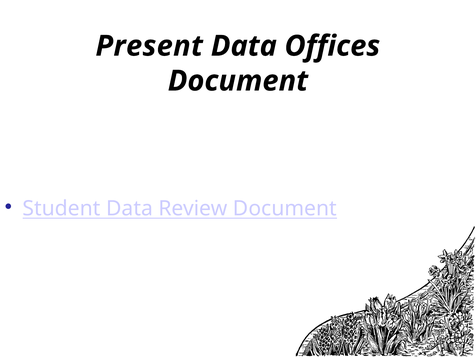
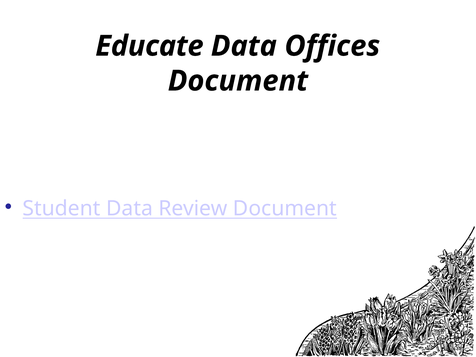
Present: Present -> Educate (149, 46)
